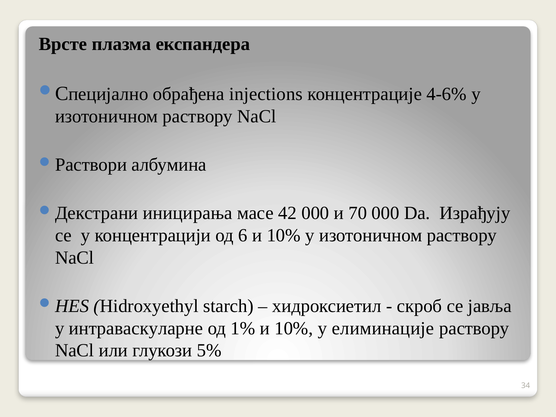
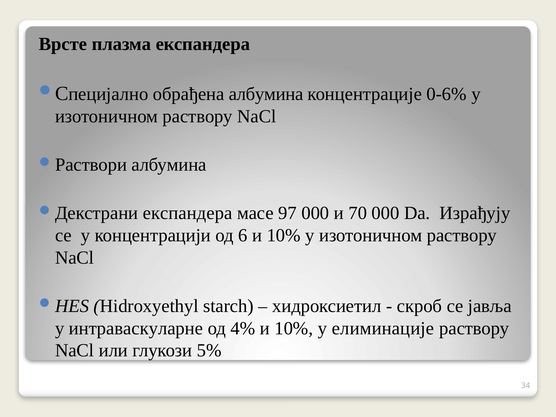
обрађена injections: injections -> албумина (266, 94)
4-6%: 4-6% -> 0-6% (447, 94)
иницирања: иницирања -> експандера (188, 213)
42: 42 -> 97 (288, 213)
1%: 1% -> 4% (243, 328)
